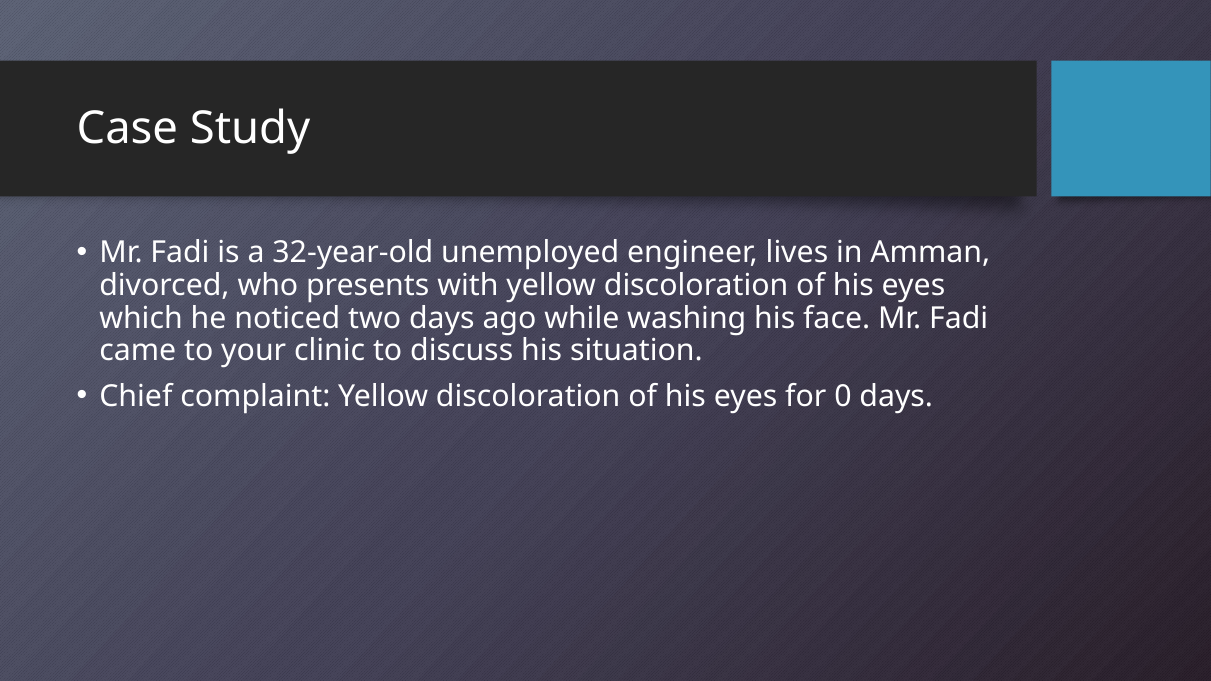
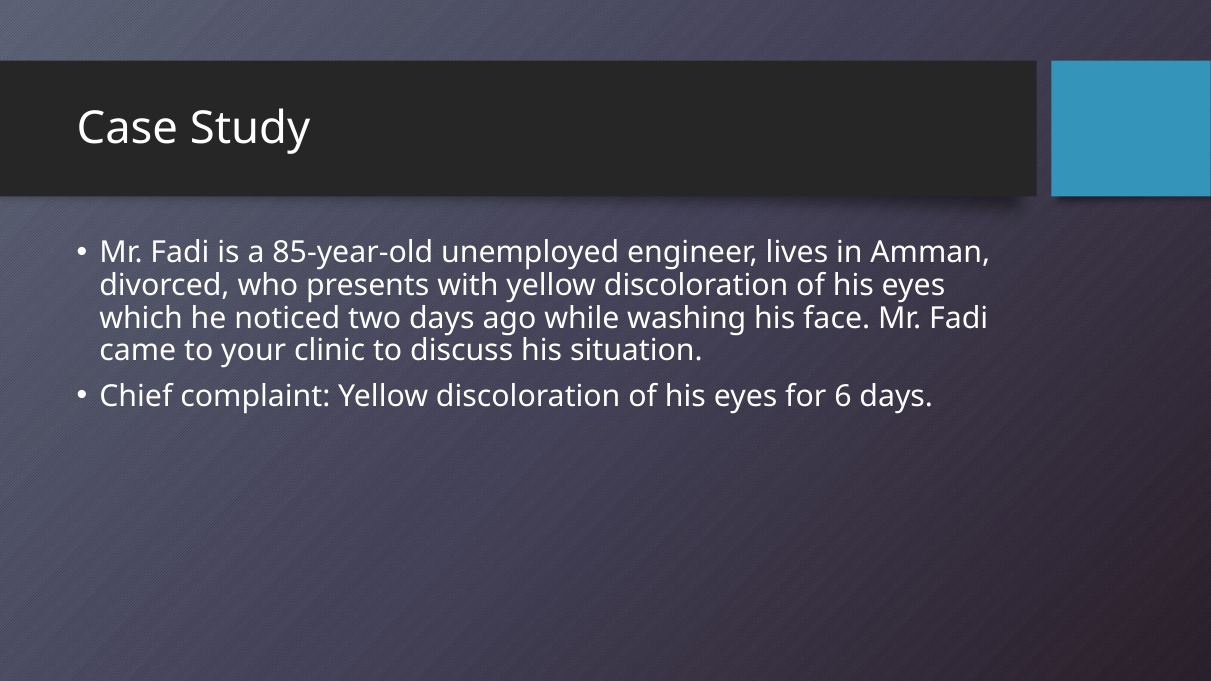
32-year-old: 32-year-old -> 85-year-old (353, 253)
0: 0 -> 6 (843, 396)
